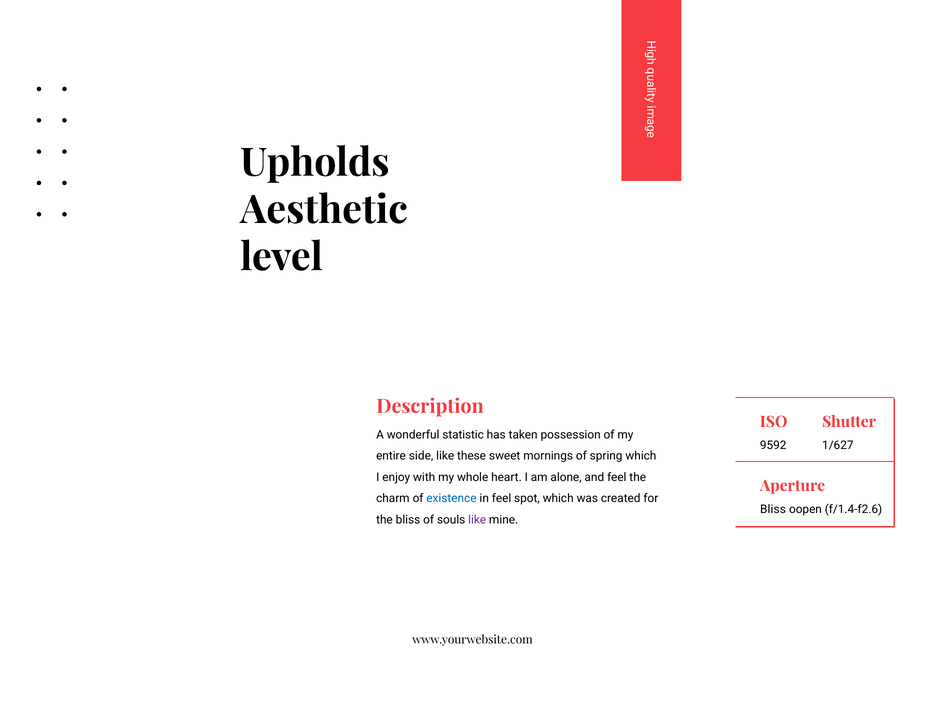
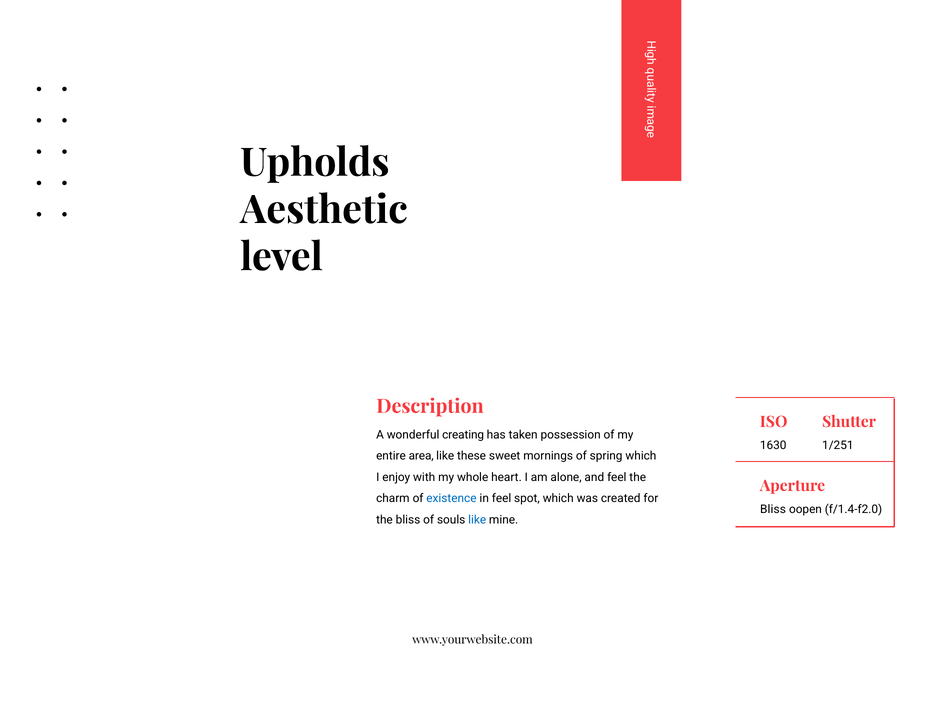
statistic: statistic -> creating (463, 435)
9592: 9592 -> 1630 (773, 446)
1/627: 1/627 -> 1/251 (838, 446)
side: side -> area (421, 456)
f/1.4-f2.6: f/1.4-f2.6 -> f/1.4-f2.0 (853, 510)
like colour: purple -> blue (477, 520)
